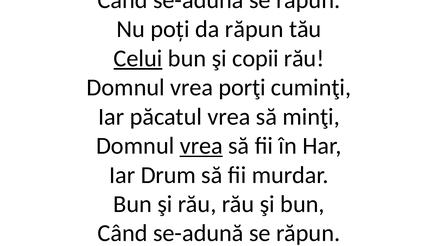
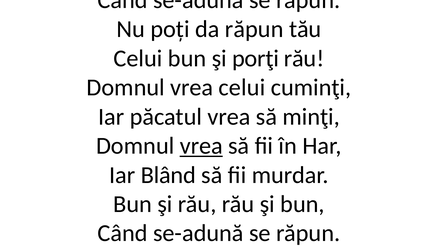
Celui underline: present -> none (138, 58)
copii: copii -> porţi (256, 58)
vrea porţi: porţi -> celui (242, 88)
Drum: Drum -> Blând (168, 175)
